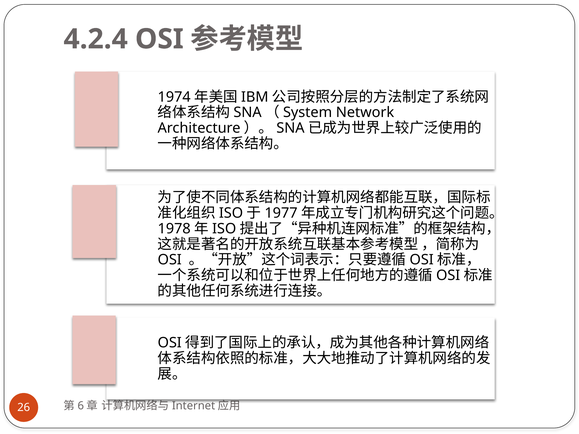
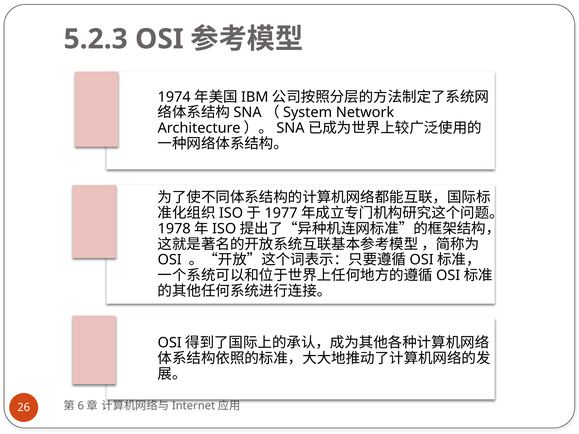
4.2.4: 4.2.4 -> 5.2.3 (96, 39)
